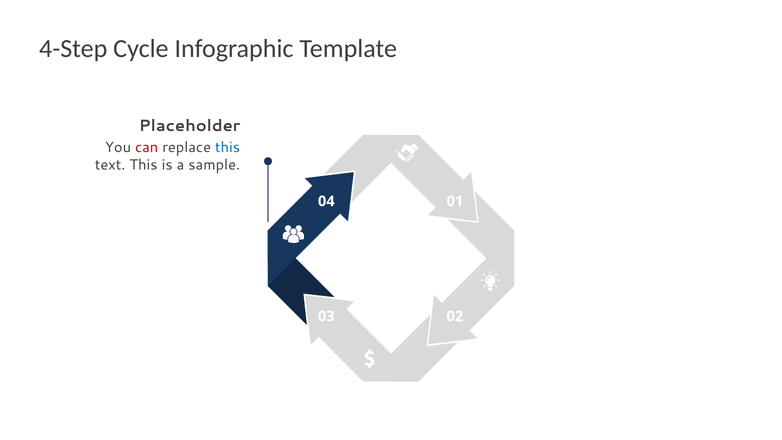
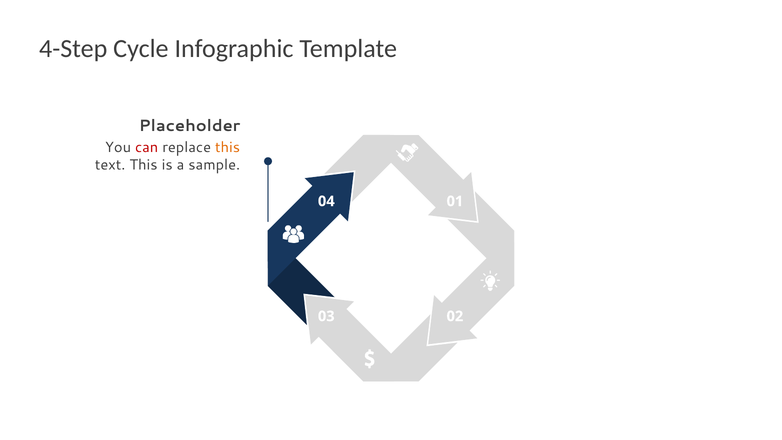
this colour: blue -> orange (228, 147)
